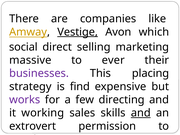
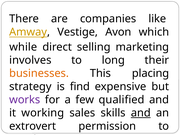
Vestige underline: present -> none (78, 32)
social: social -> while (23, 47)
massive: massive -> involves (30, 60)
ever: ever -> long (113, 60)
businesses colour: purple -> orange (39, 73)
directing: directing -> qualified (122, 100)
